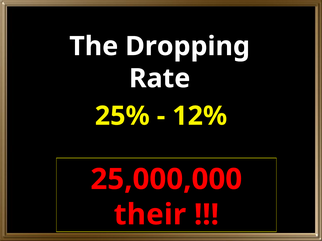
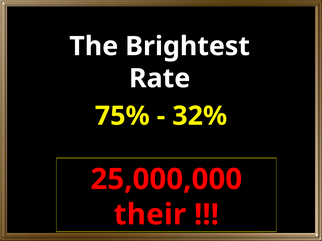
Dropping: Dropping -> Brightest (188, 46)
25%: 25% -> 75% (122, 116)
12%: 12% -> 32% (200, 116)
